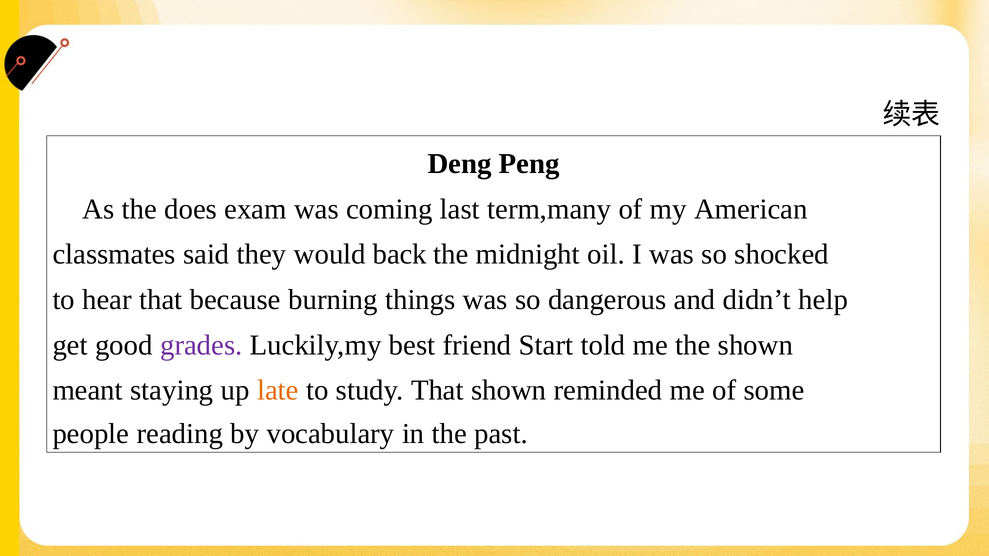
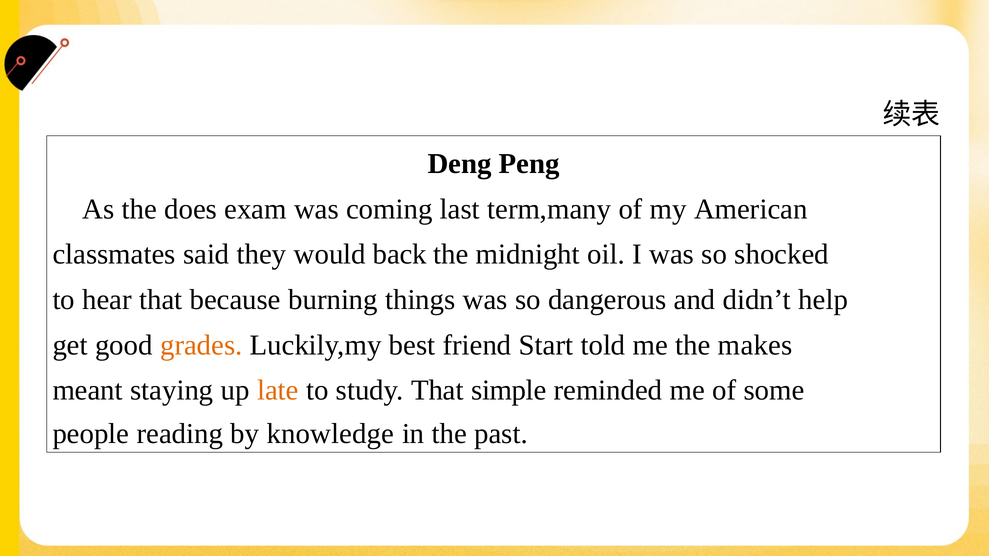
grades colour: purple -> orange (201, 345)
the shown: shown -> makes (755, 345)
That shown: shown -> simple (509, 391)
vocabulary: vocabulary -> knowledge (330, 434)
